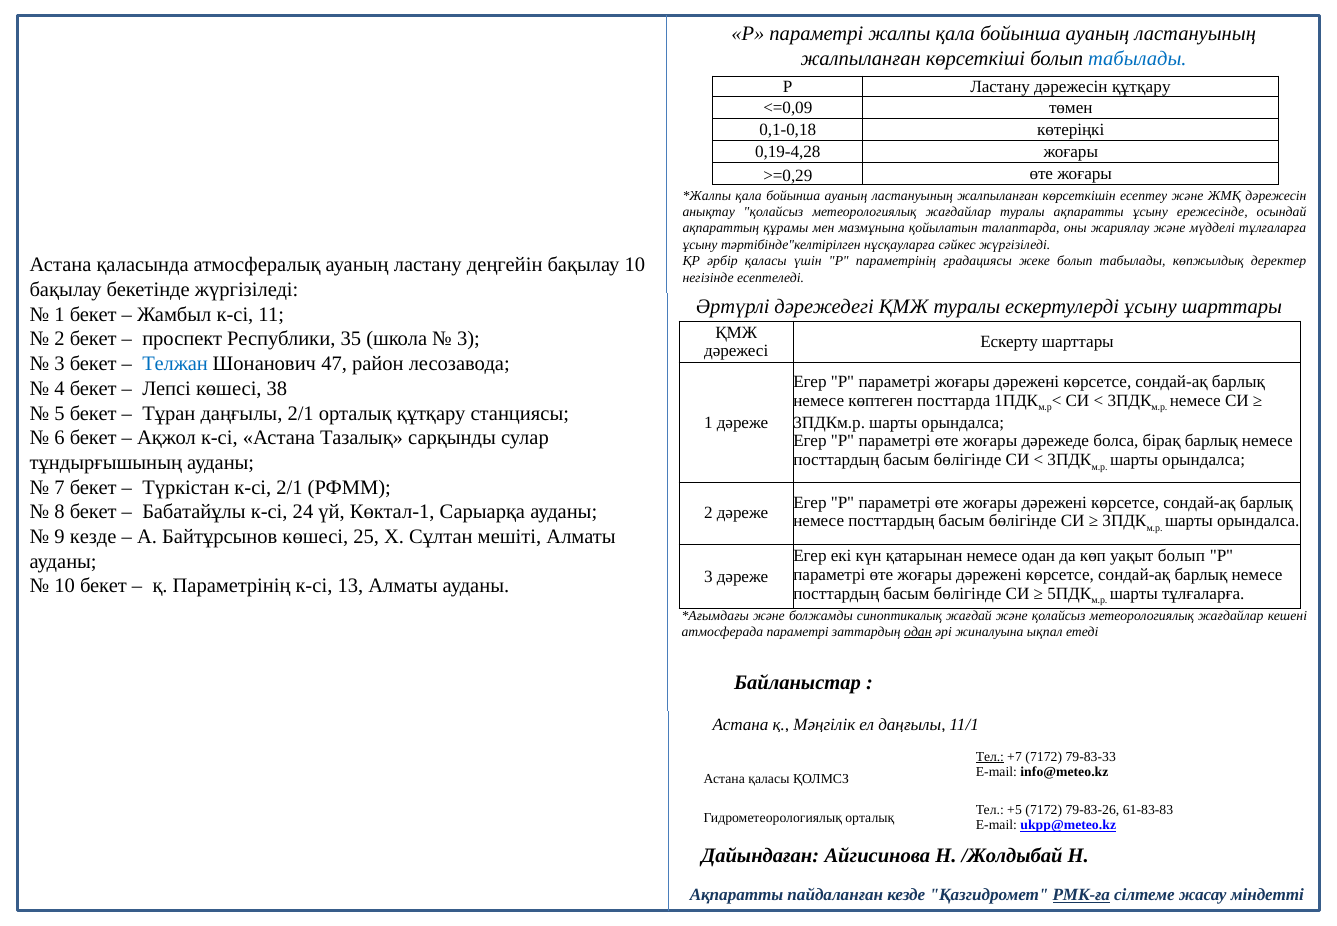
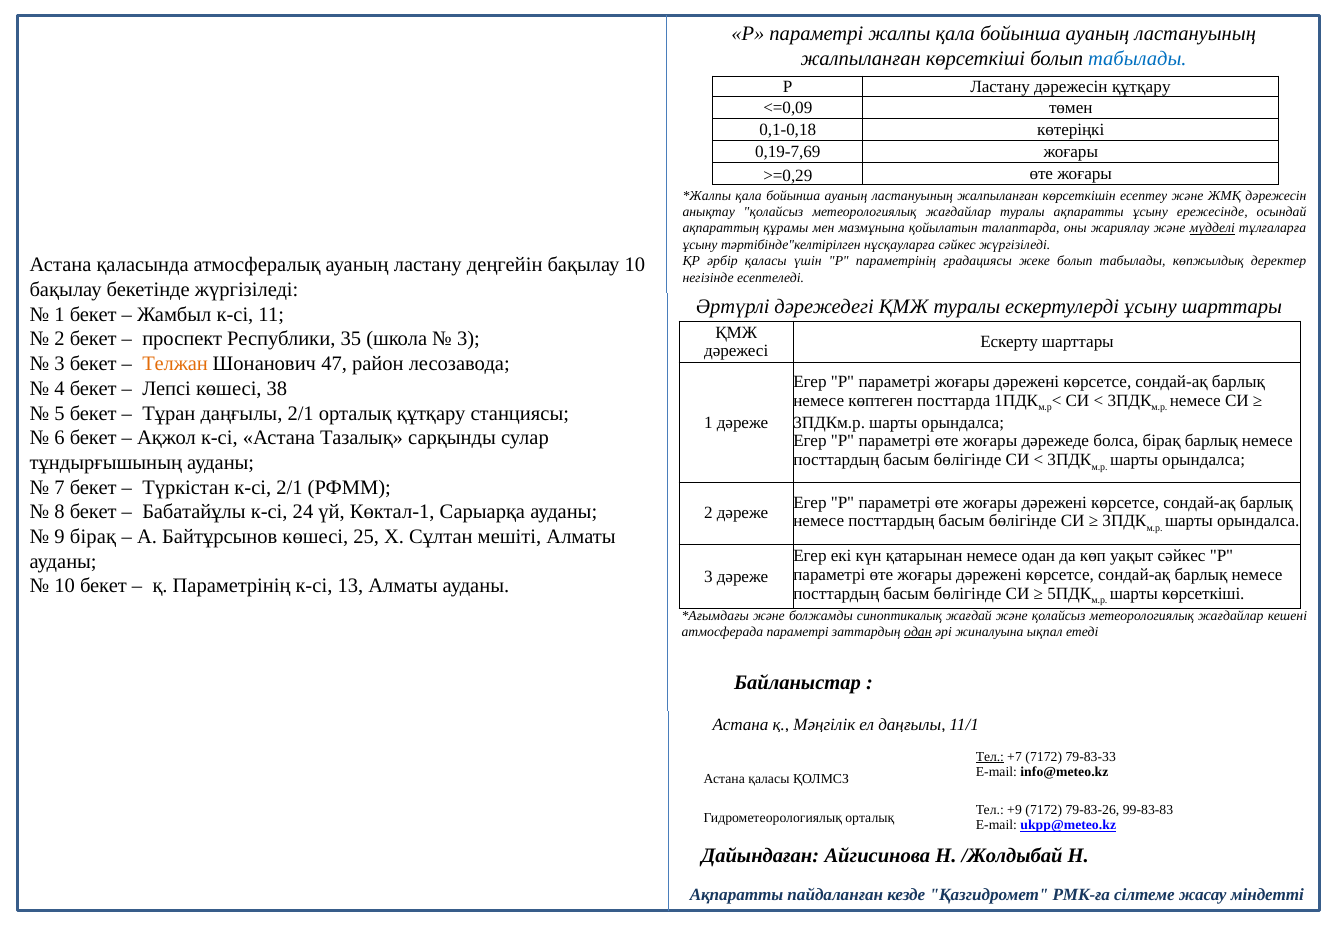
0,19-4,28: 0,19-4,28 -> 0,19-7,69 (788, 152)
мүдделі underline: none -> present (1212, 228)
Телжан colour: blue -> orange (175, 364)
9 кезде: кезде -> бірақ (93, 537)
уақыт болып: болып -> сәйкес (1182, 556)
шарты тұлғаларға: тұлғаларға -> көрсеткіші (1203, 594)
+5: +5 -> +9 (1015, 810)
61-83-83: 61-83-83 -> 99-83-83 (1148, 810)
РМК-ға underline: present -> none (1081, 894)
